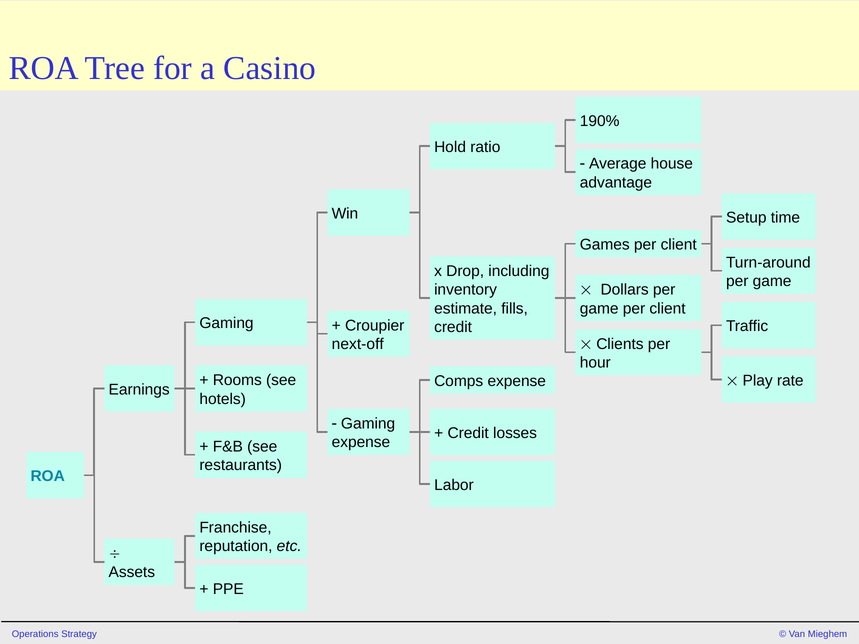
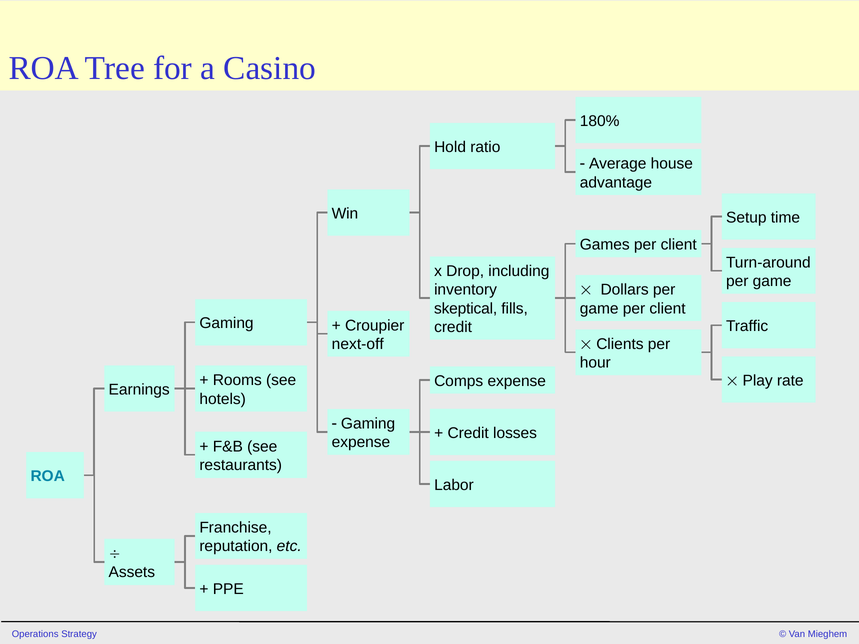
190%: 190% -> 180% (600, 121)
estimate: estimate -> skeptical (466, 309)
